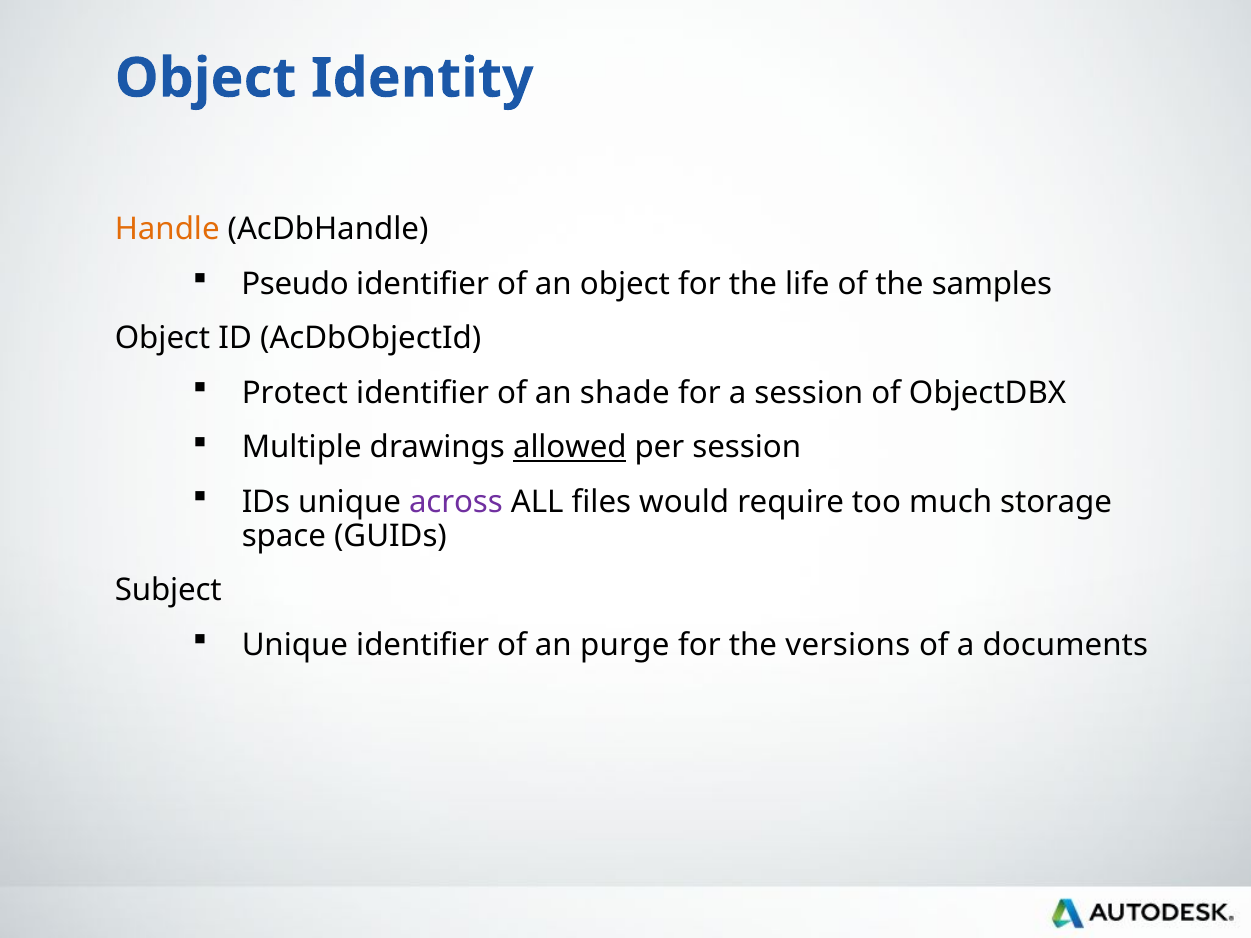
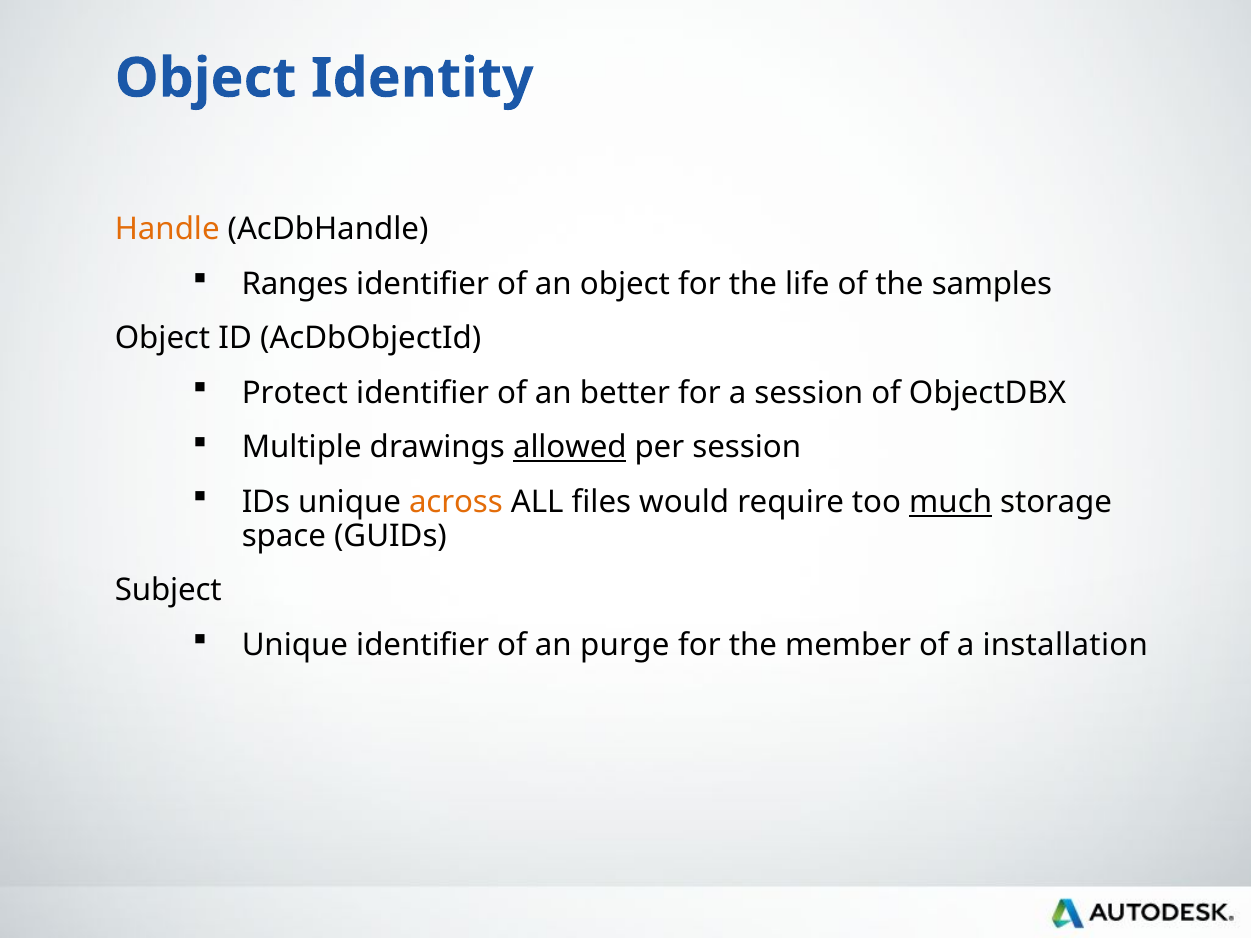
Pseudo: Pseudo -> Ranges (295, 284)
shade: shade -> better (625, 393)
across colour: purple -> orange (456, 502)
much underline: none -> present (951, 502)
versions: versions -> member (848, 645)
documents: documents -> installation (1065, 645)
